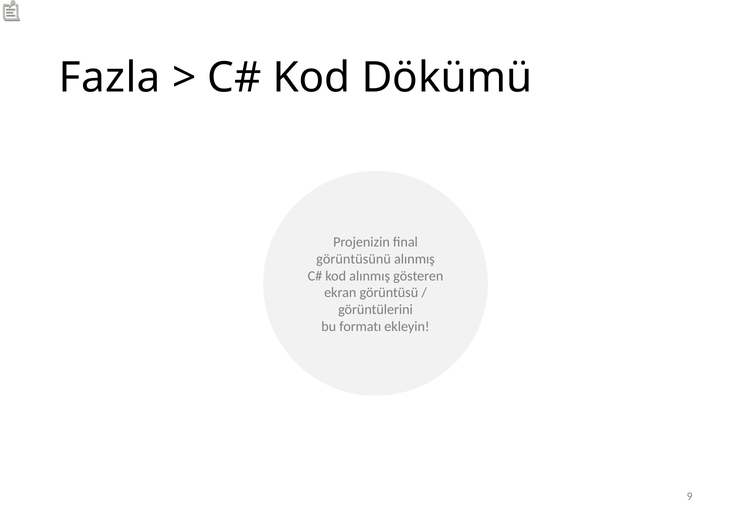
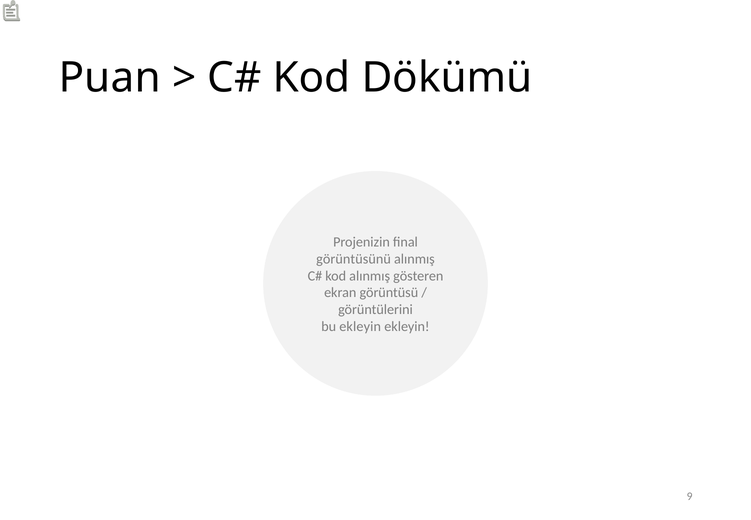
Fazla: Fazla -> Puan (110, 78)
bu formatı: formatı -> ekleyin (360, 327)
